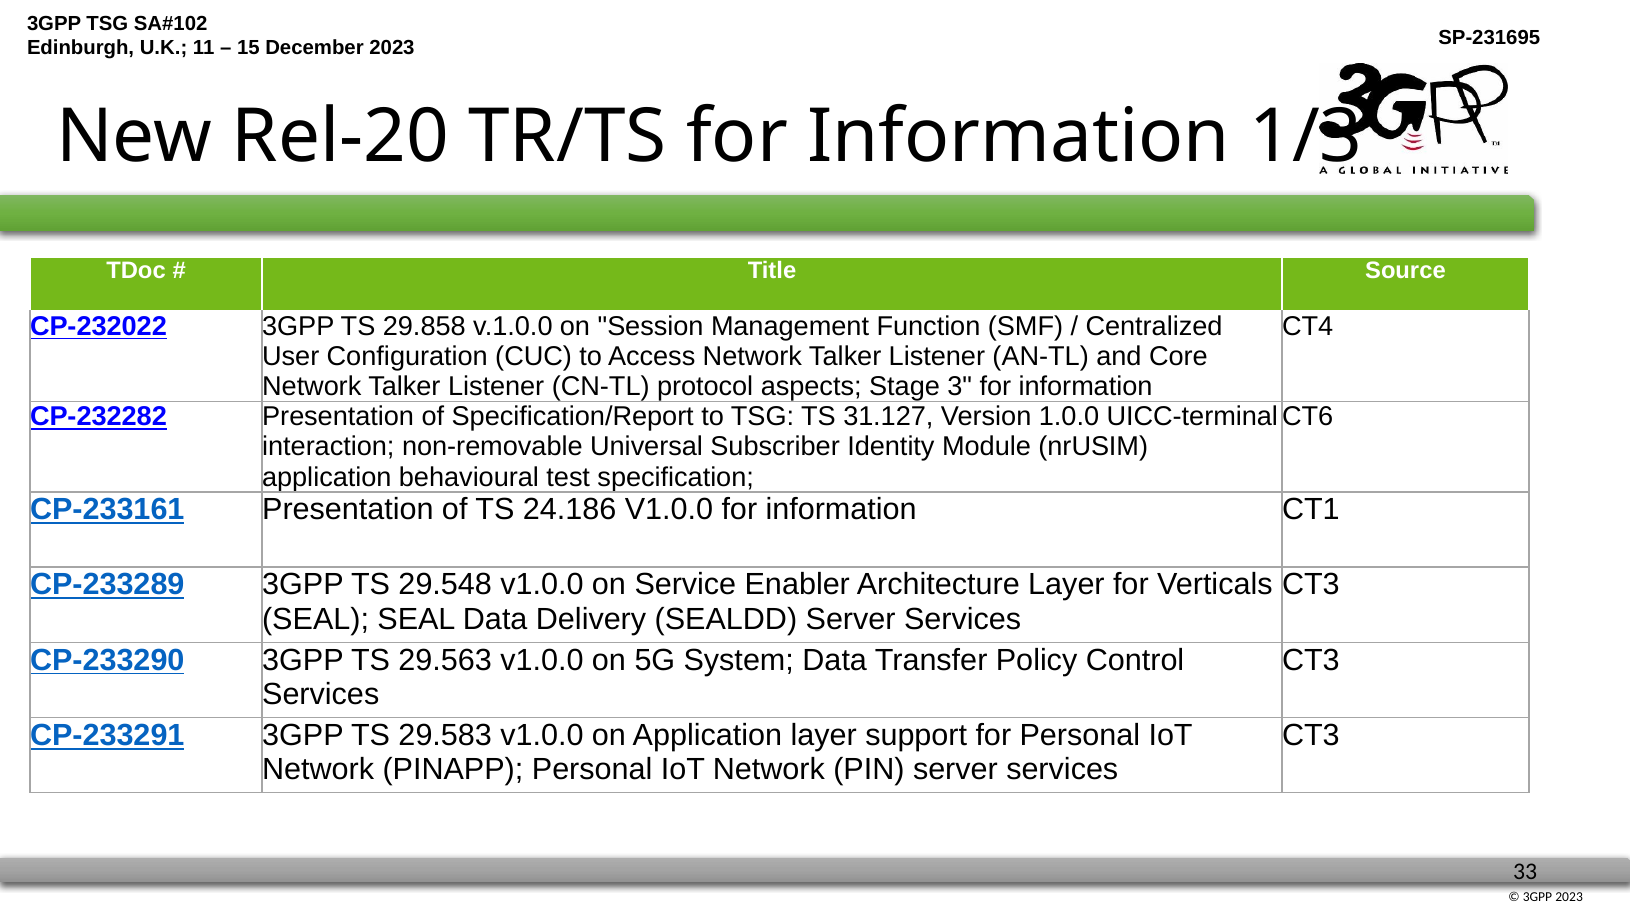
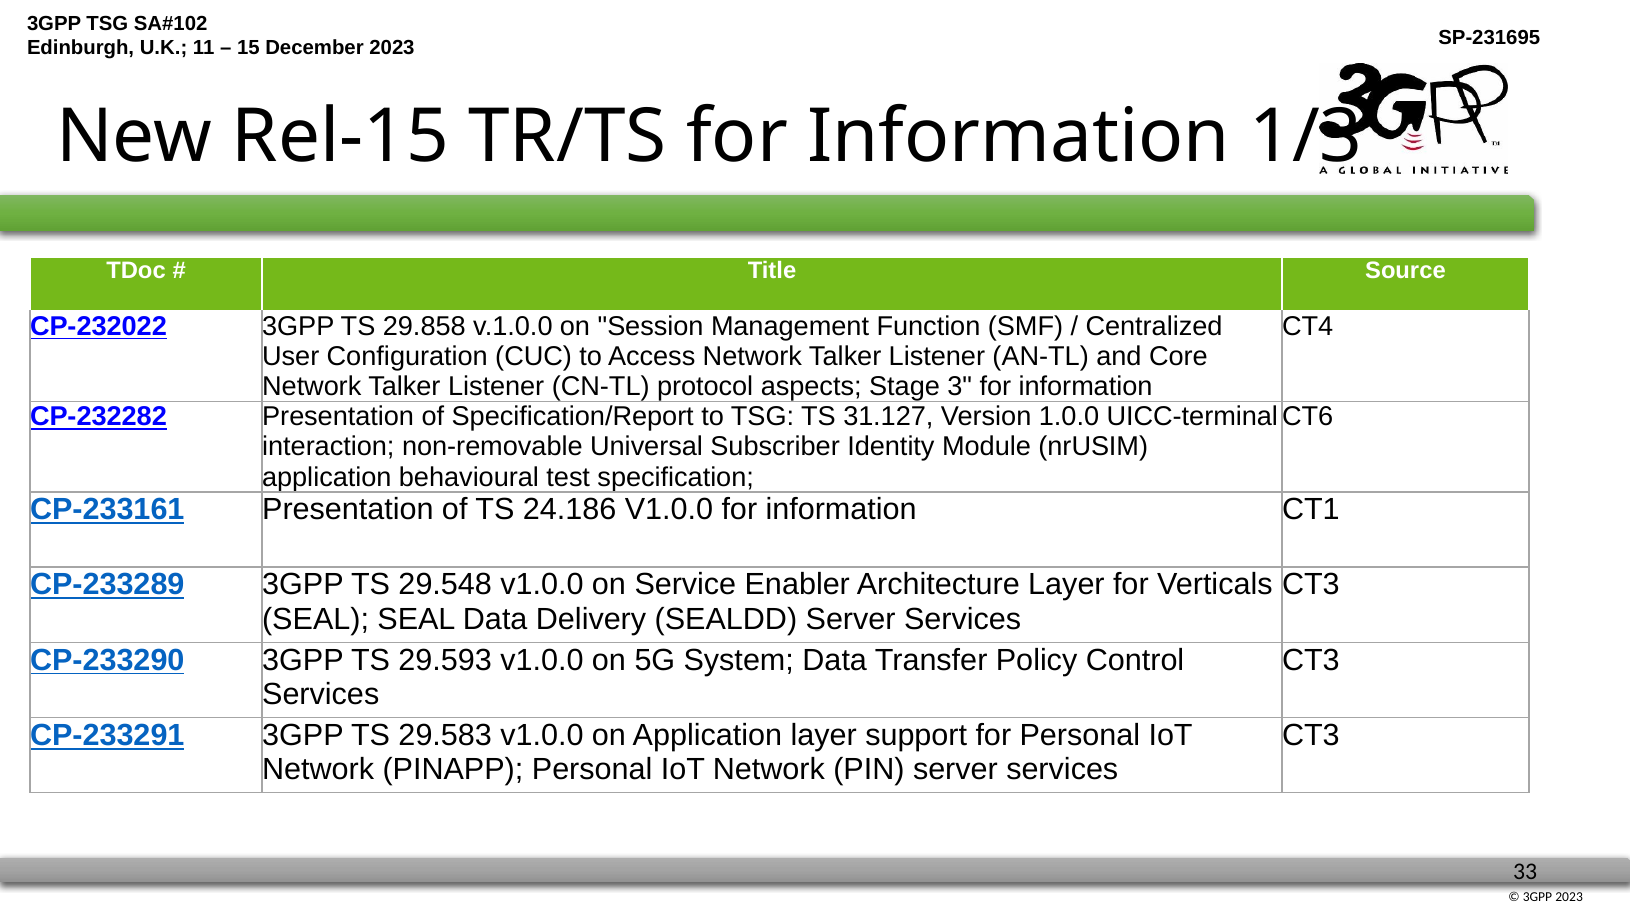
Rel-20: Rel-20 -> Rel-15 (340, 137)
29.563: 29.563 -> 29.593 (445, 660)
